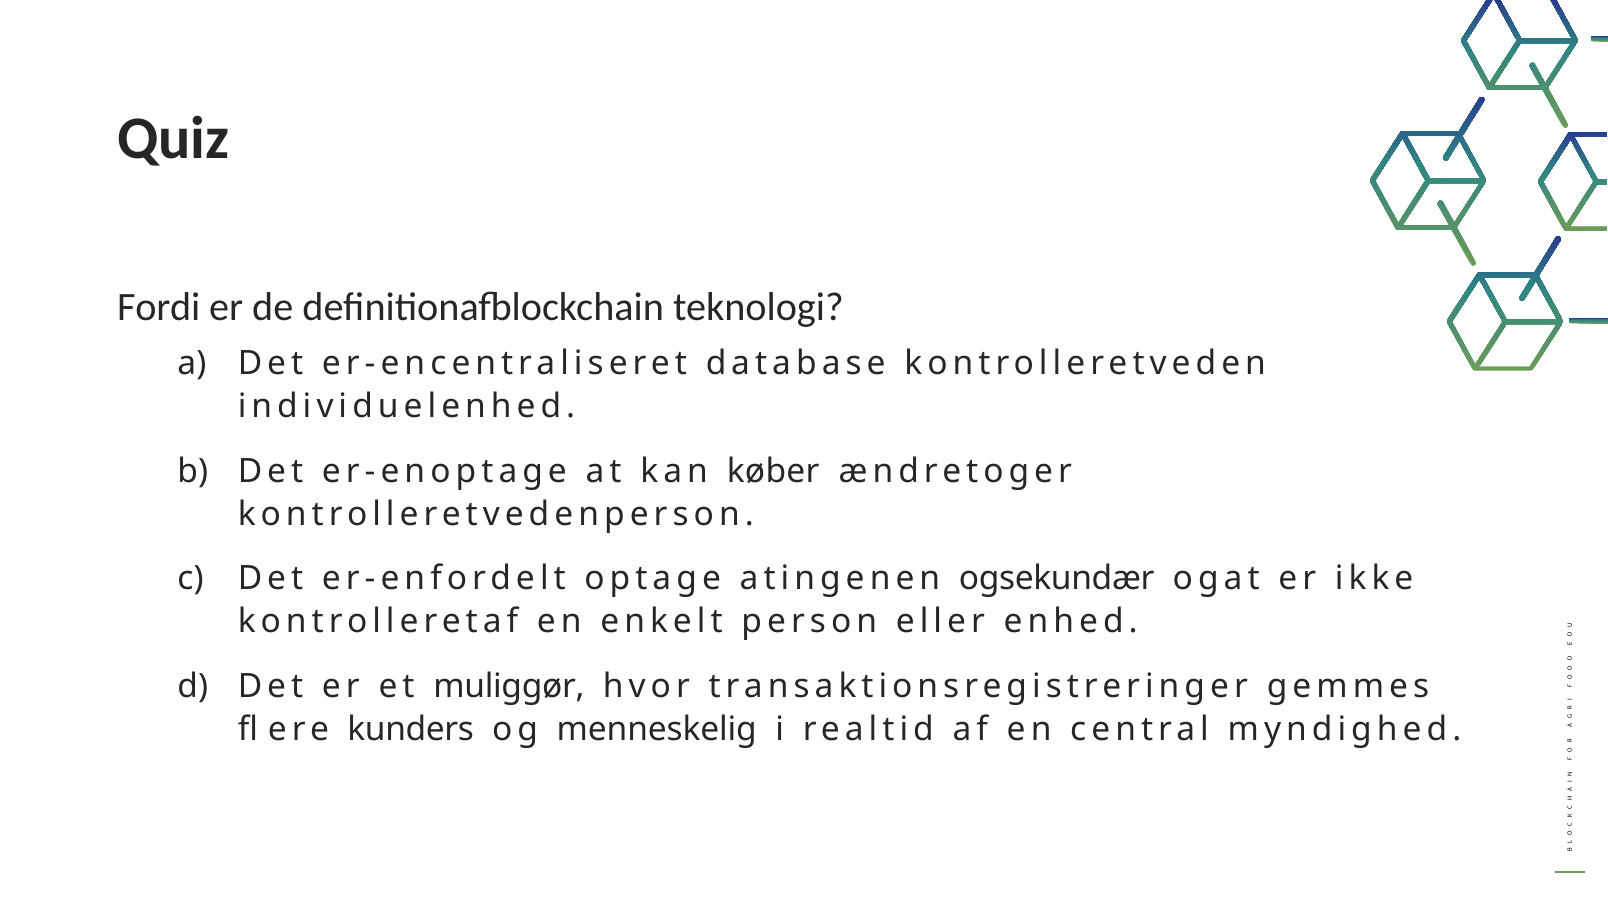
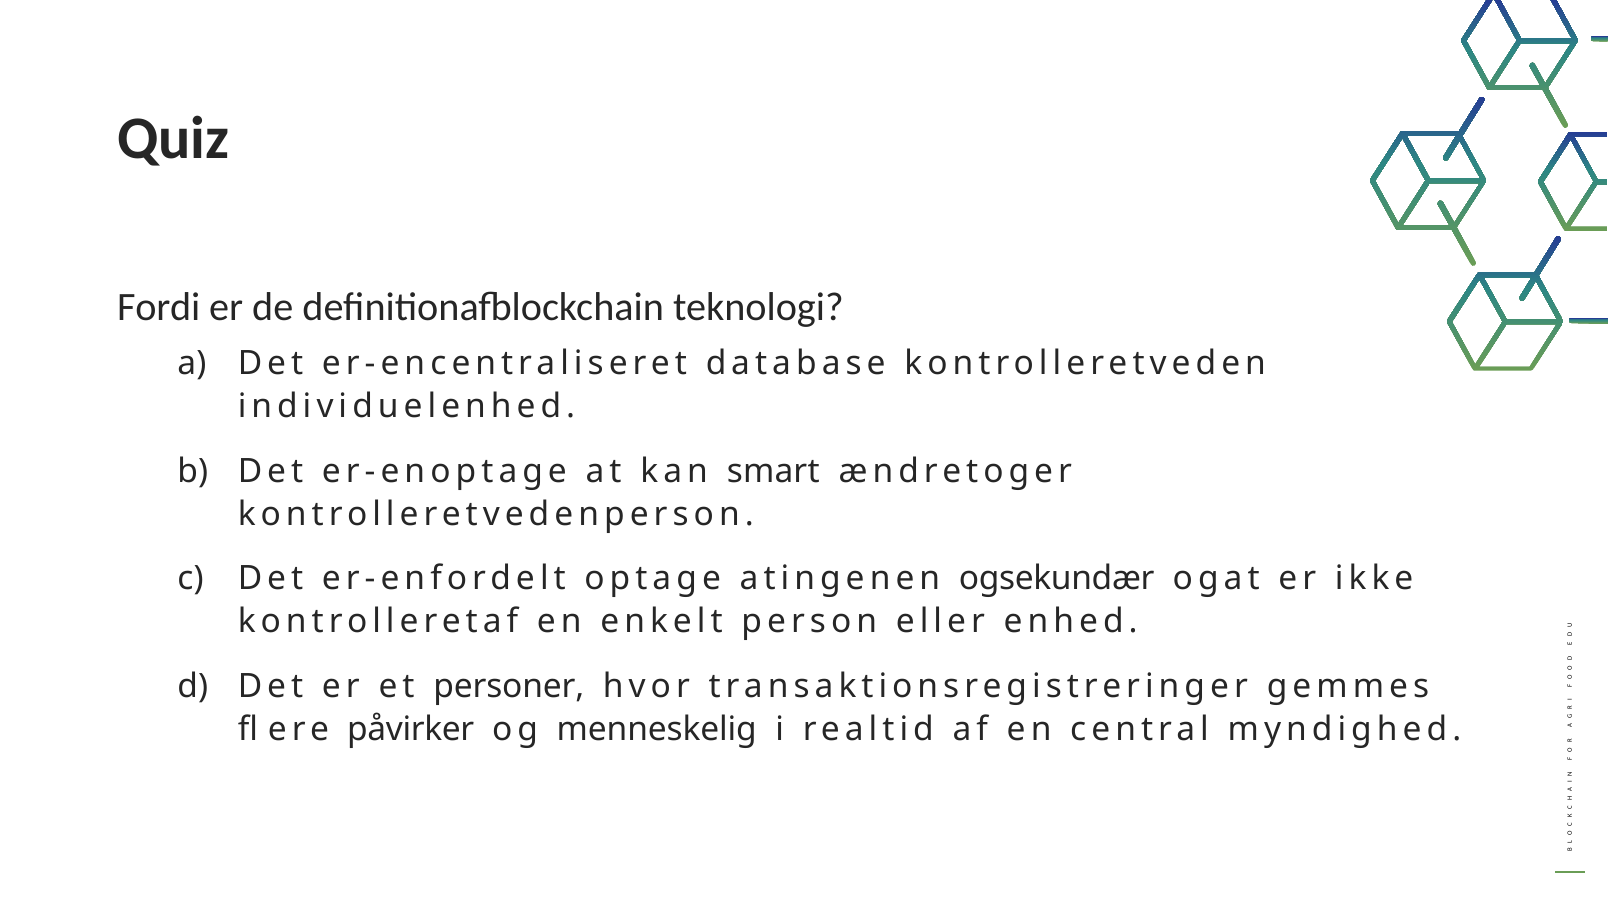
køber: køber -> smart (773, 471)
muliggør: muliggør -> personer (509, 686)
kunders: kunders -> påvirker (411, 729)
